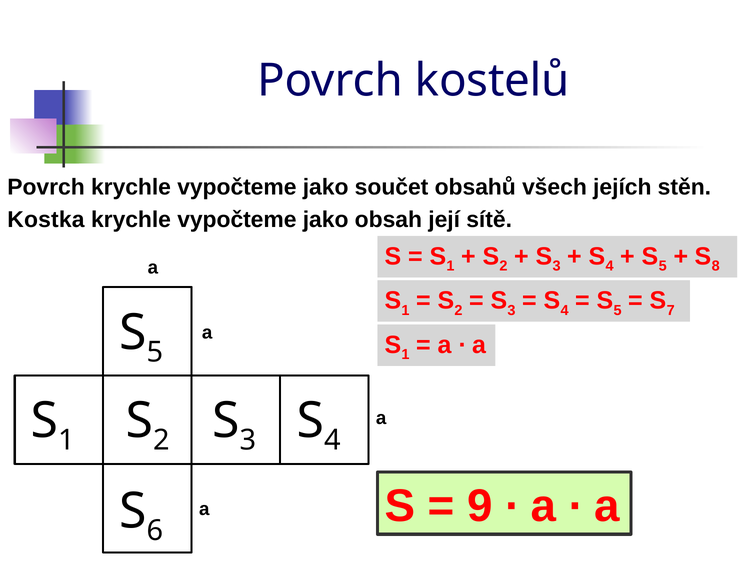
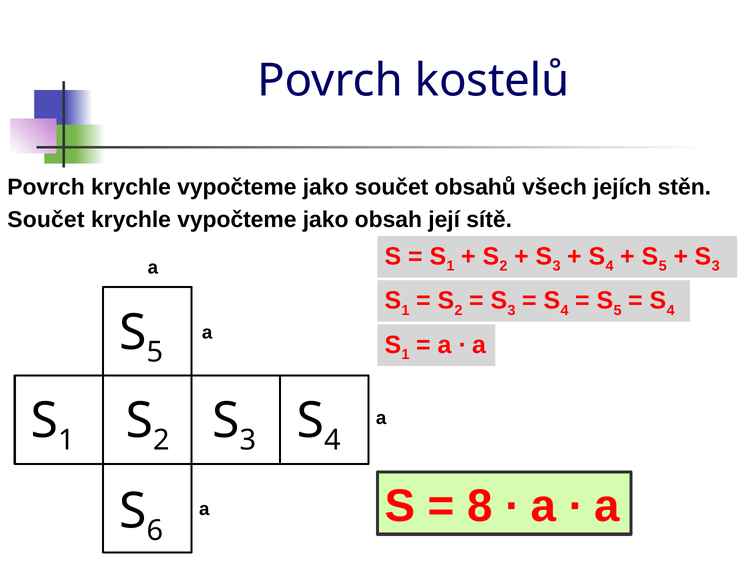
Kostka: Kostka -> Součet (46, 220)
8: 8 -> 3 (716, 266)
7: 7 -> 4 (671, 310)
9: 9 -> 8 (480, 506)
